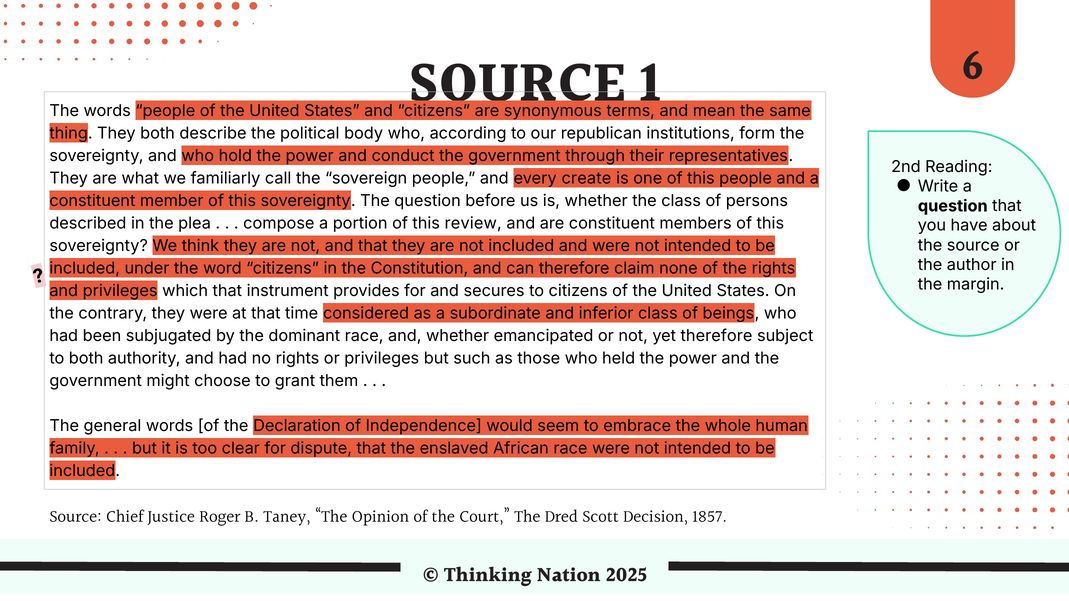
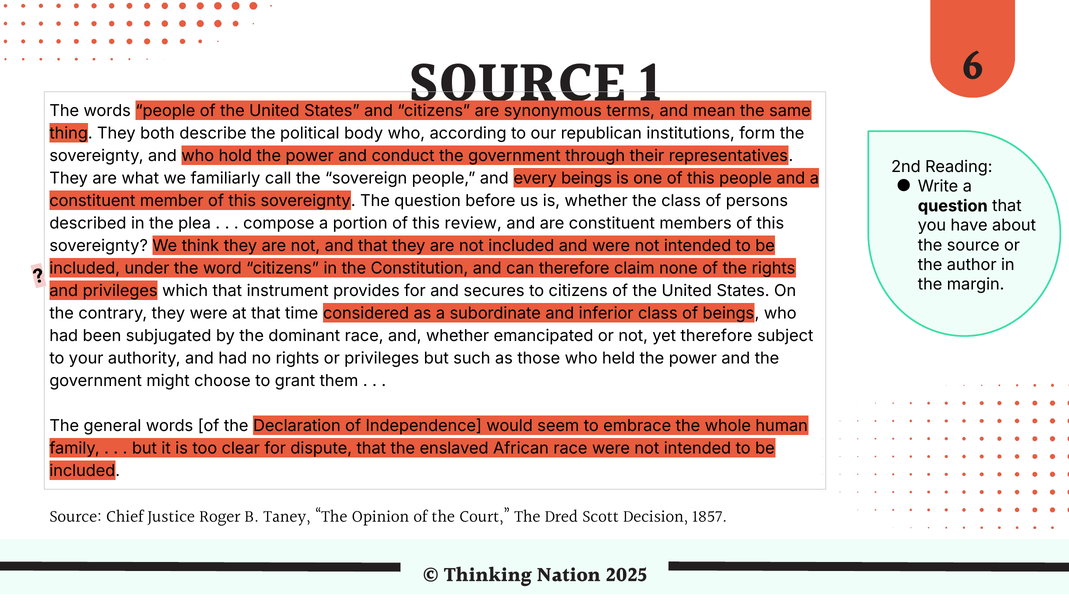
every create: create -> beings (587, 178)
to both: both -> your (86, 359)
